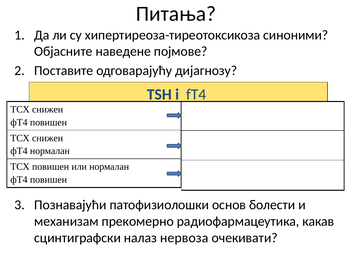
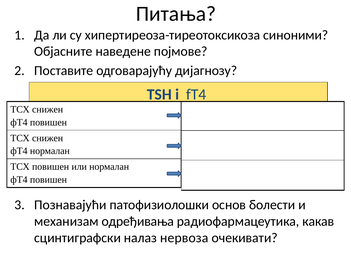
прекомерно: прекомерно -> одређивања (138, 221)
